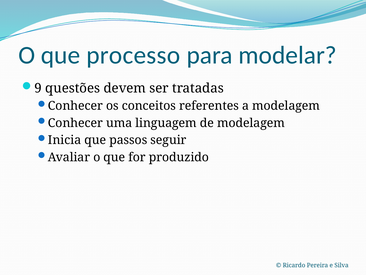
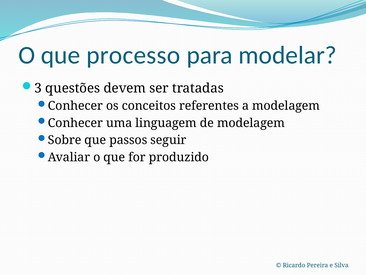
9: 9 -> 3 (38, 88)
Inicia: Inicia -> Sobre (65, 140)
